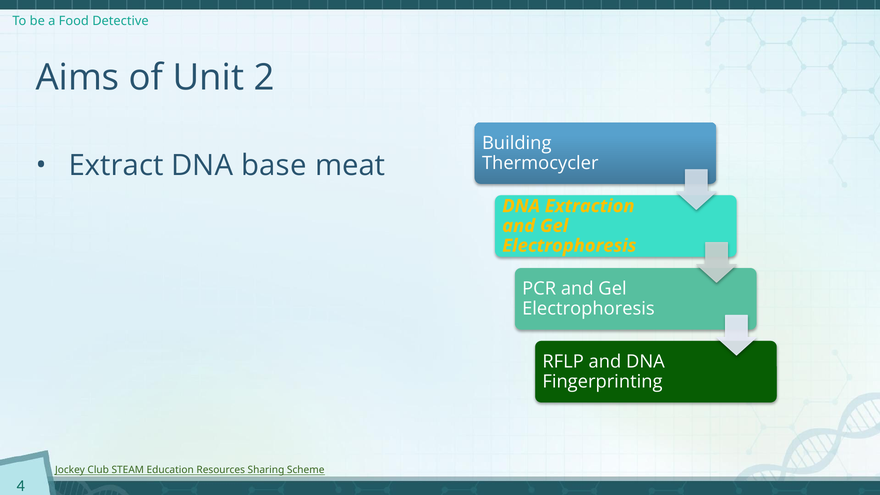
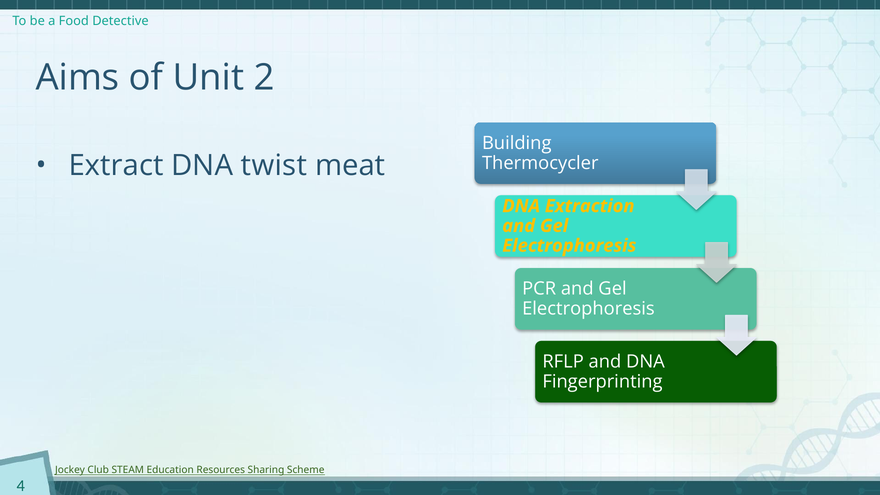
base: base -> twist (274, 165)
